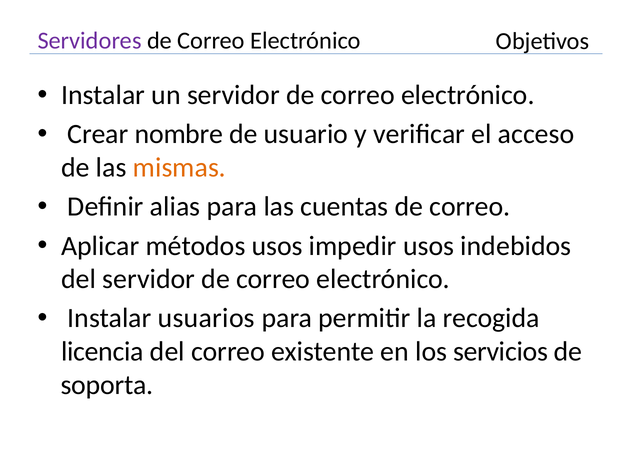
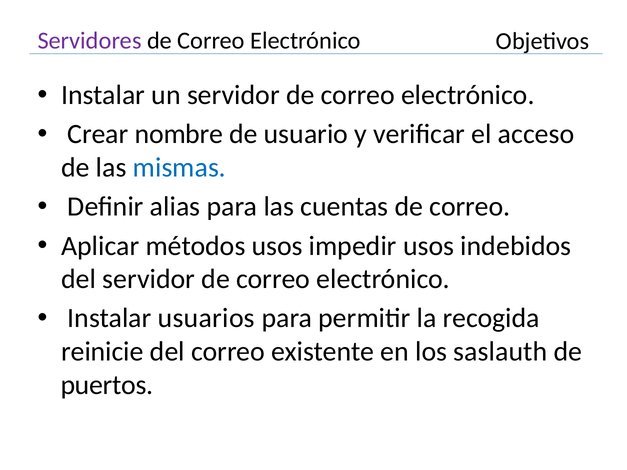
mismas colour: orange -> blue (179, 168)
licencia: licencia -> reinicie (102, 352)
servicios: servicios -> saslauth (500, 352)
soporta: soporta -> puertos (107, 385)
